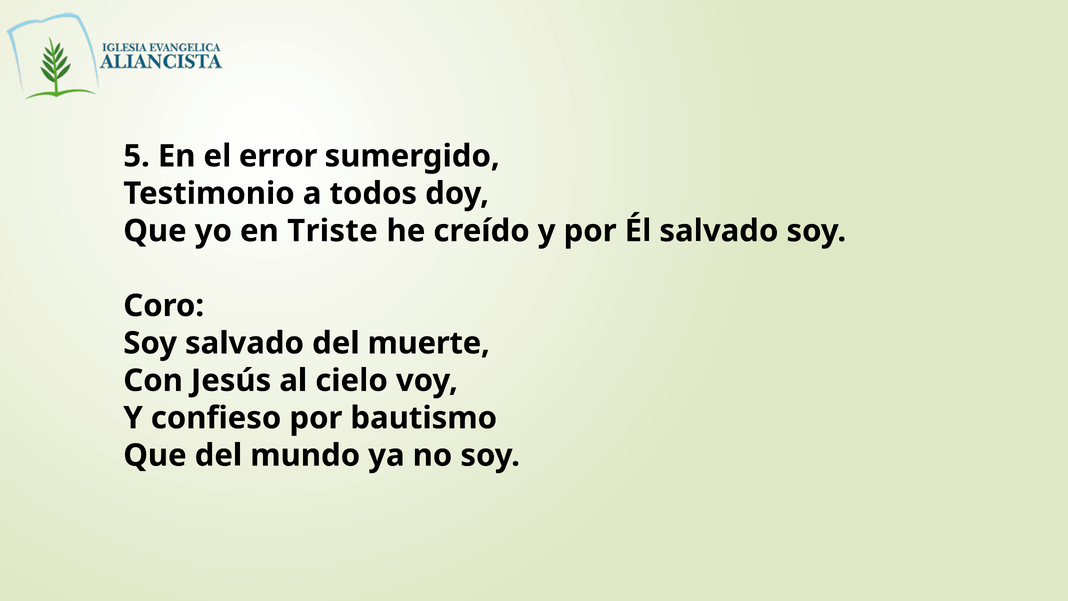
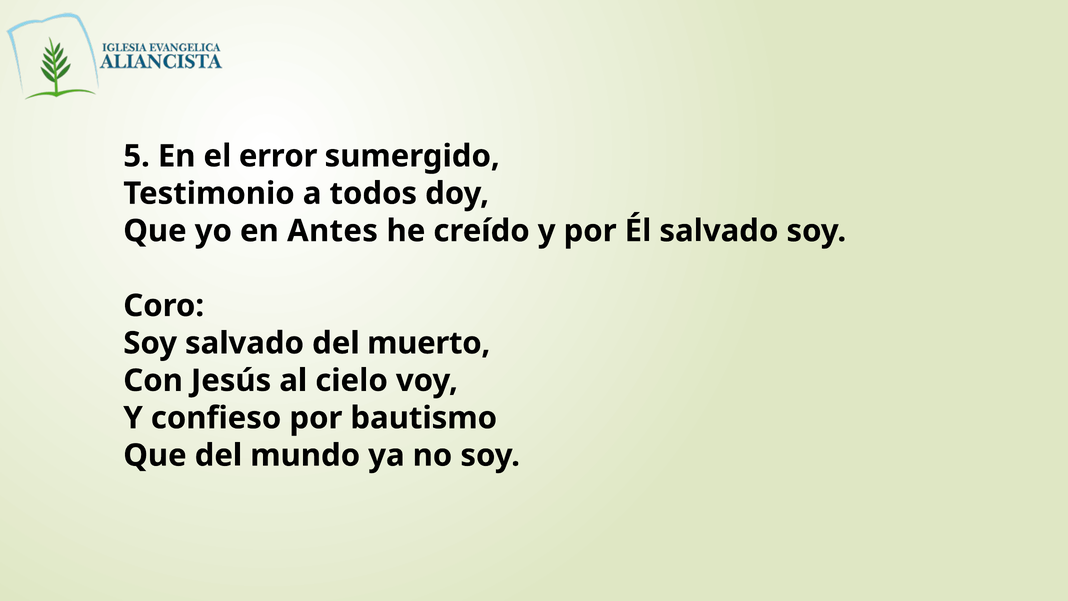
Triste: Triste -> Antes (333, 231)
muerte: muerte -> muerto (429, 343)
